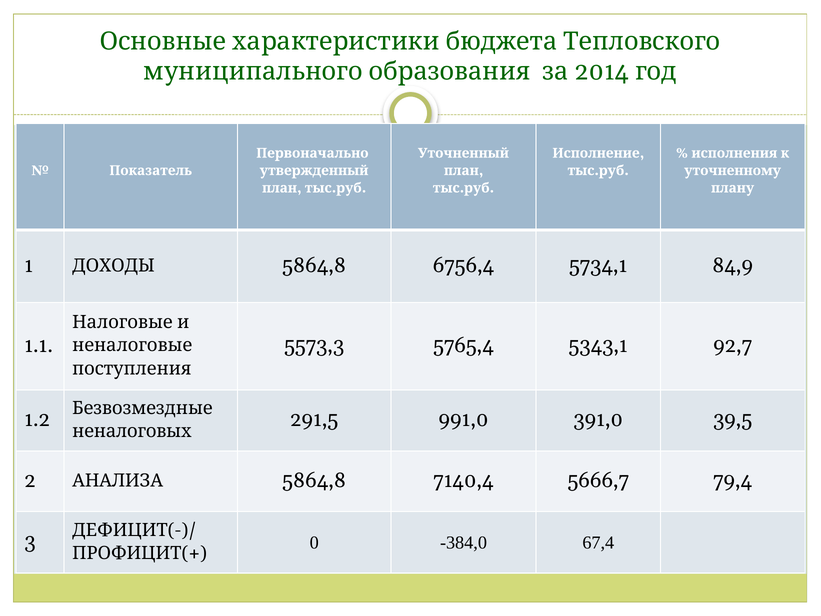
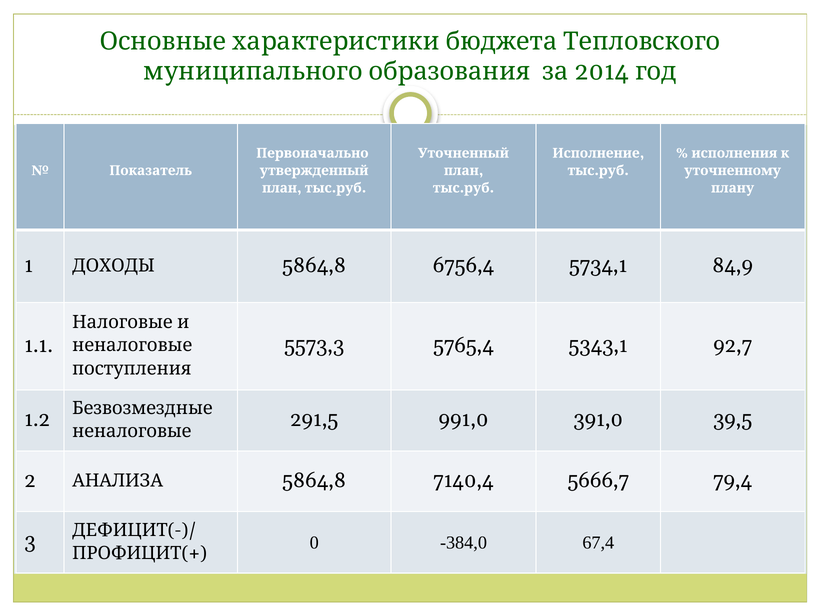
неналоговых: неналоговых -> неналоговые (132, 431)
